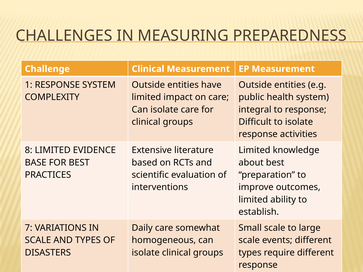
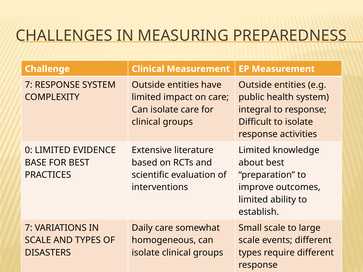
1: 1 -> 7 (29, 85)
8: 8 -> 0 (29, 150)
